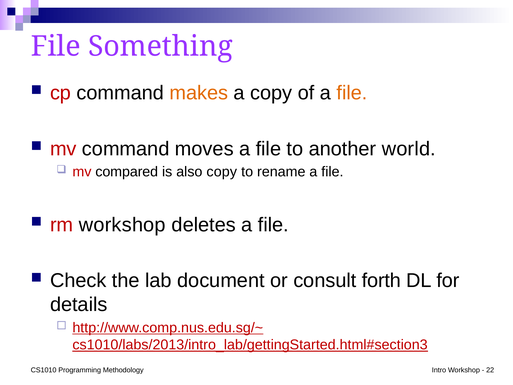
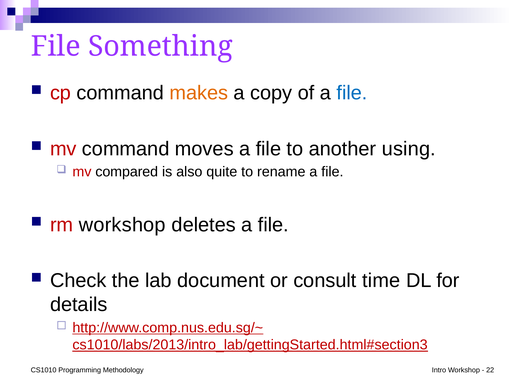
file colour: orange -> blue (352, 93)
world: world -> using (409, 149)
also copy: copy -> quite (222, 172)
forth: forth -> time (381, 281)
